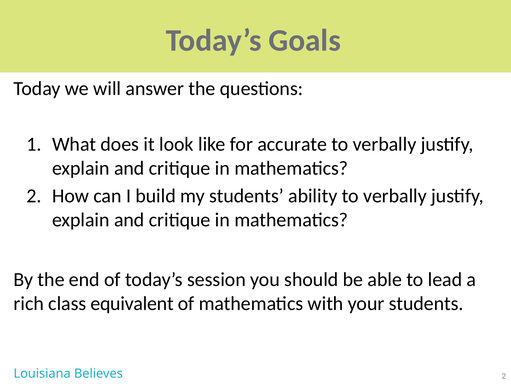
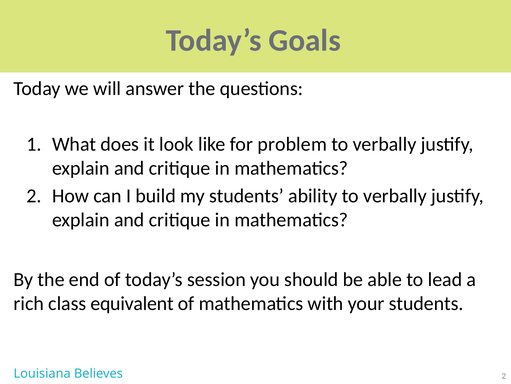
accurate: accurate -> problem (292, 144)
